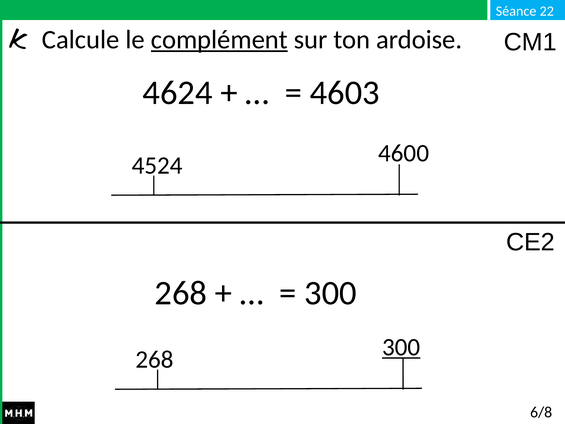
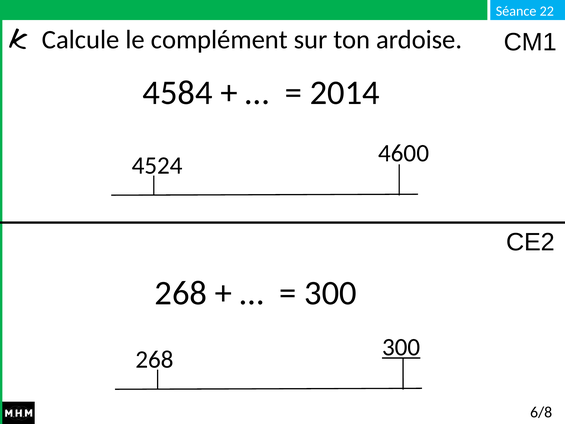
complément underline: present -> none (219, 40)
4624: 4624 -> 4584 (178, 93)
4603: 4603 -> 2014 (345, 93)
